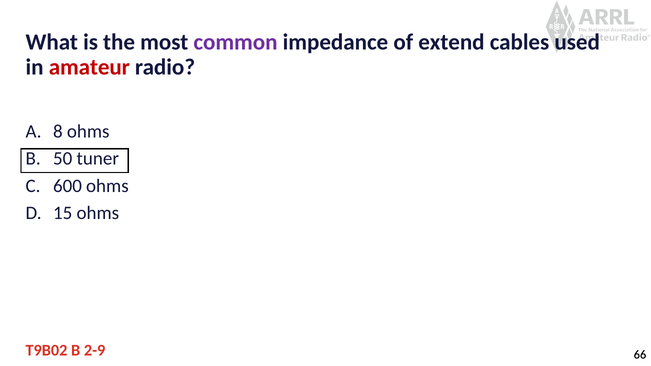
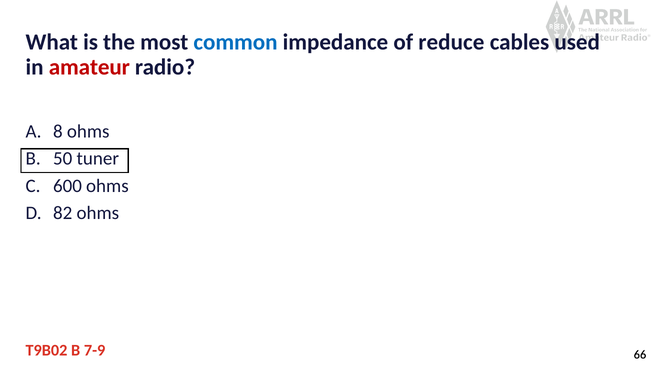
common colour: purple -> blue (235, 42)
extend: extend -> reduce (451, 42)
15: 15 -> 82 (63, 213)
2-9: 2-9 -> 7-9 (95, 351)
